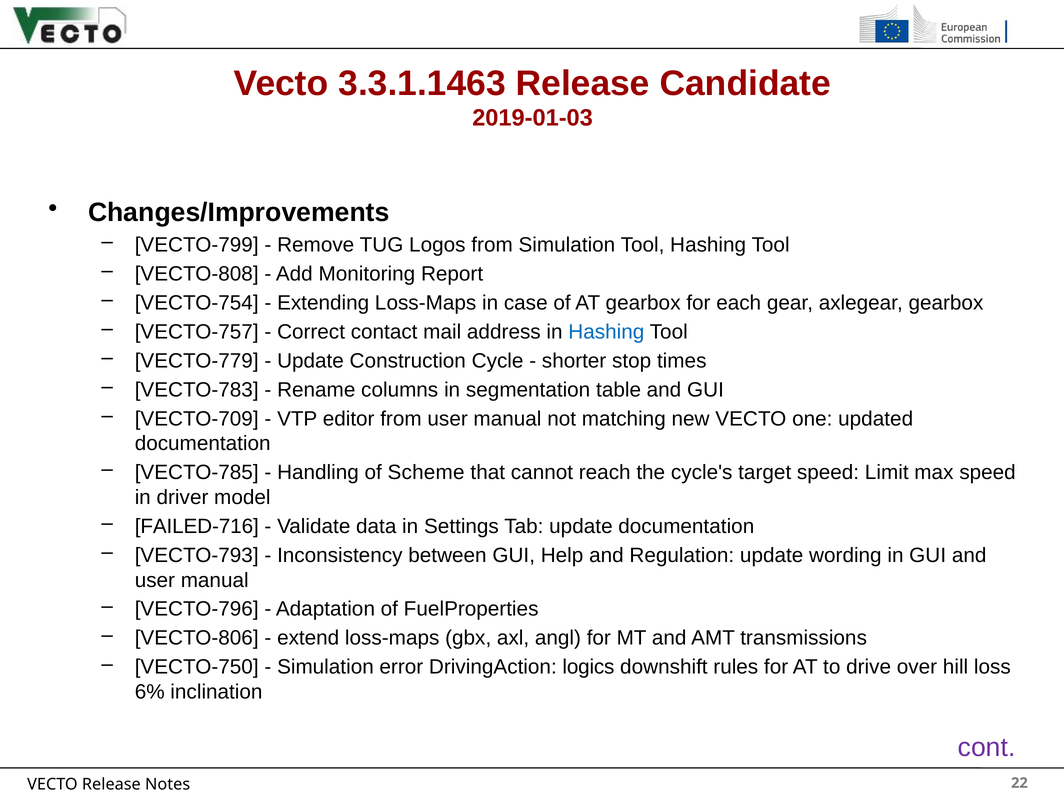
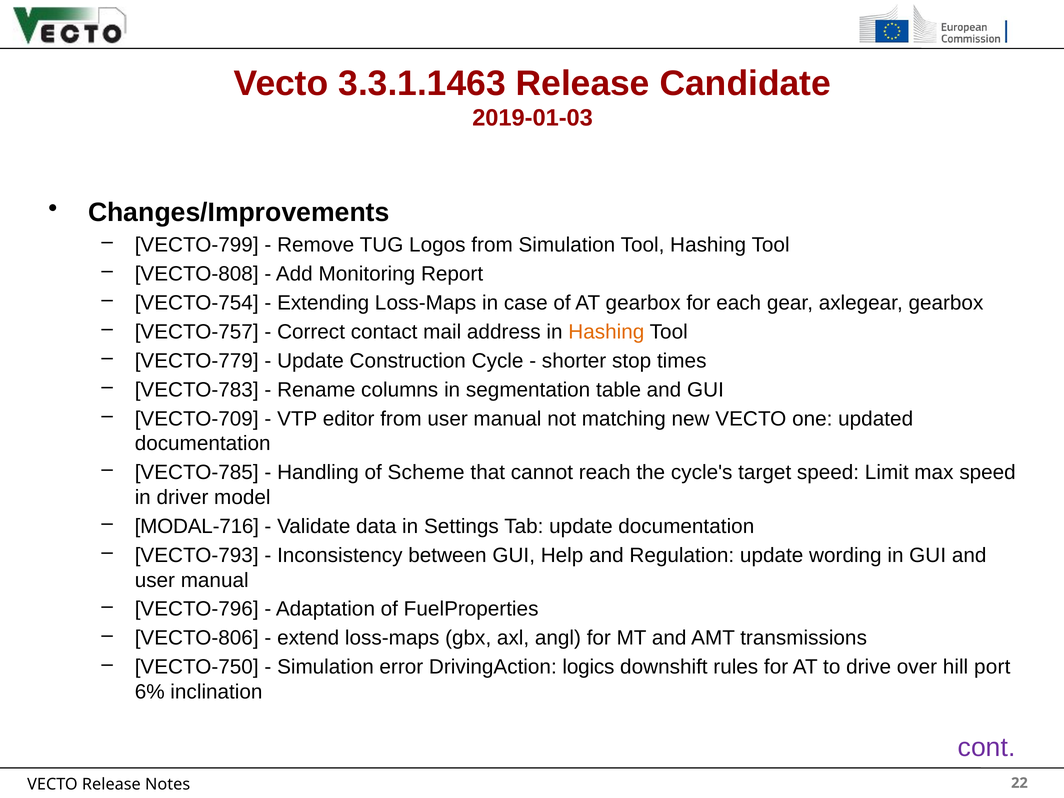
Hashing colour: blue -> orange (606, 332)
FAILED-716: FAILED-716 -> MODAL-716 (197, 526)
loss: loss -> port (992, 667)
